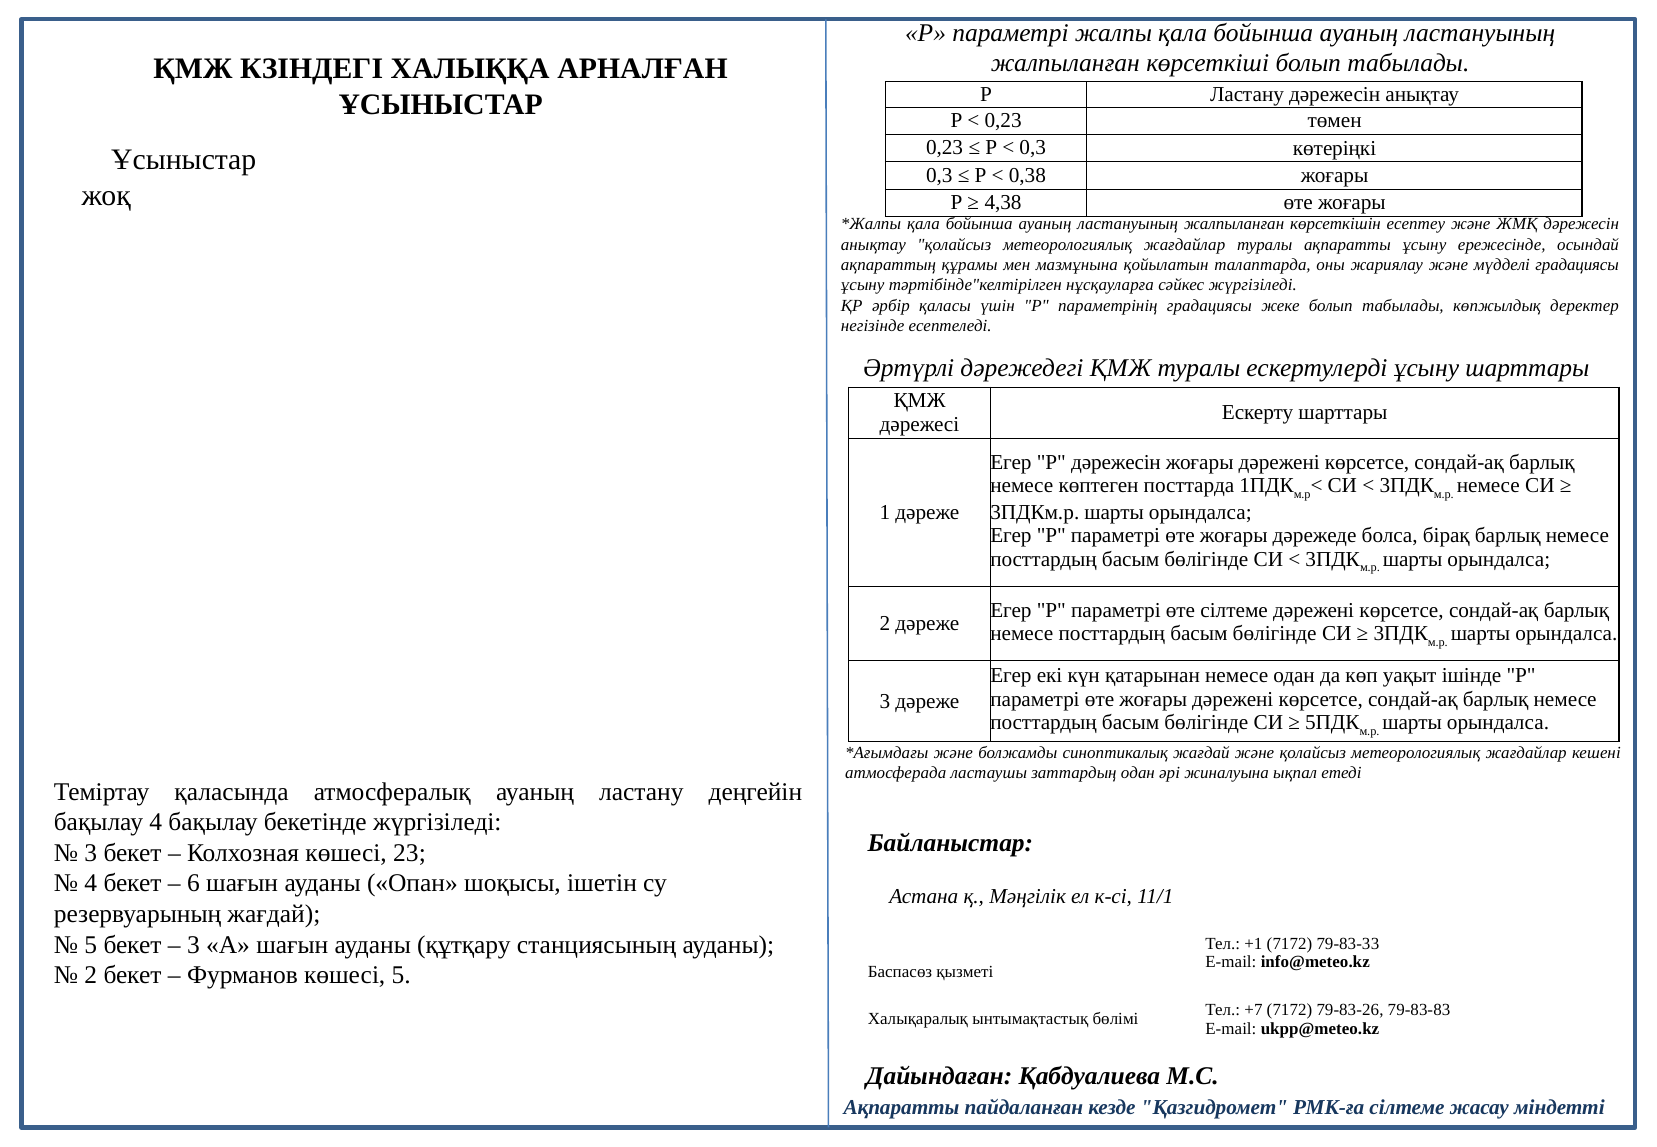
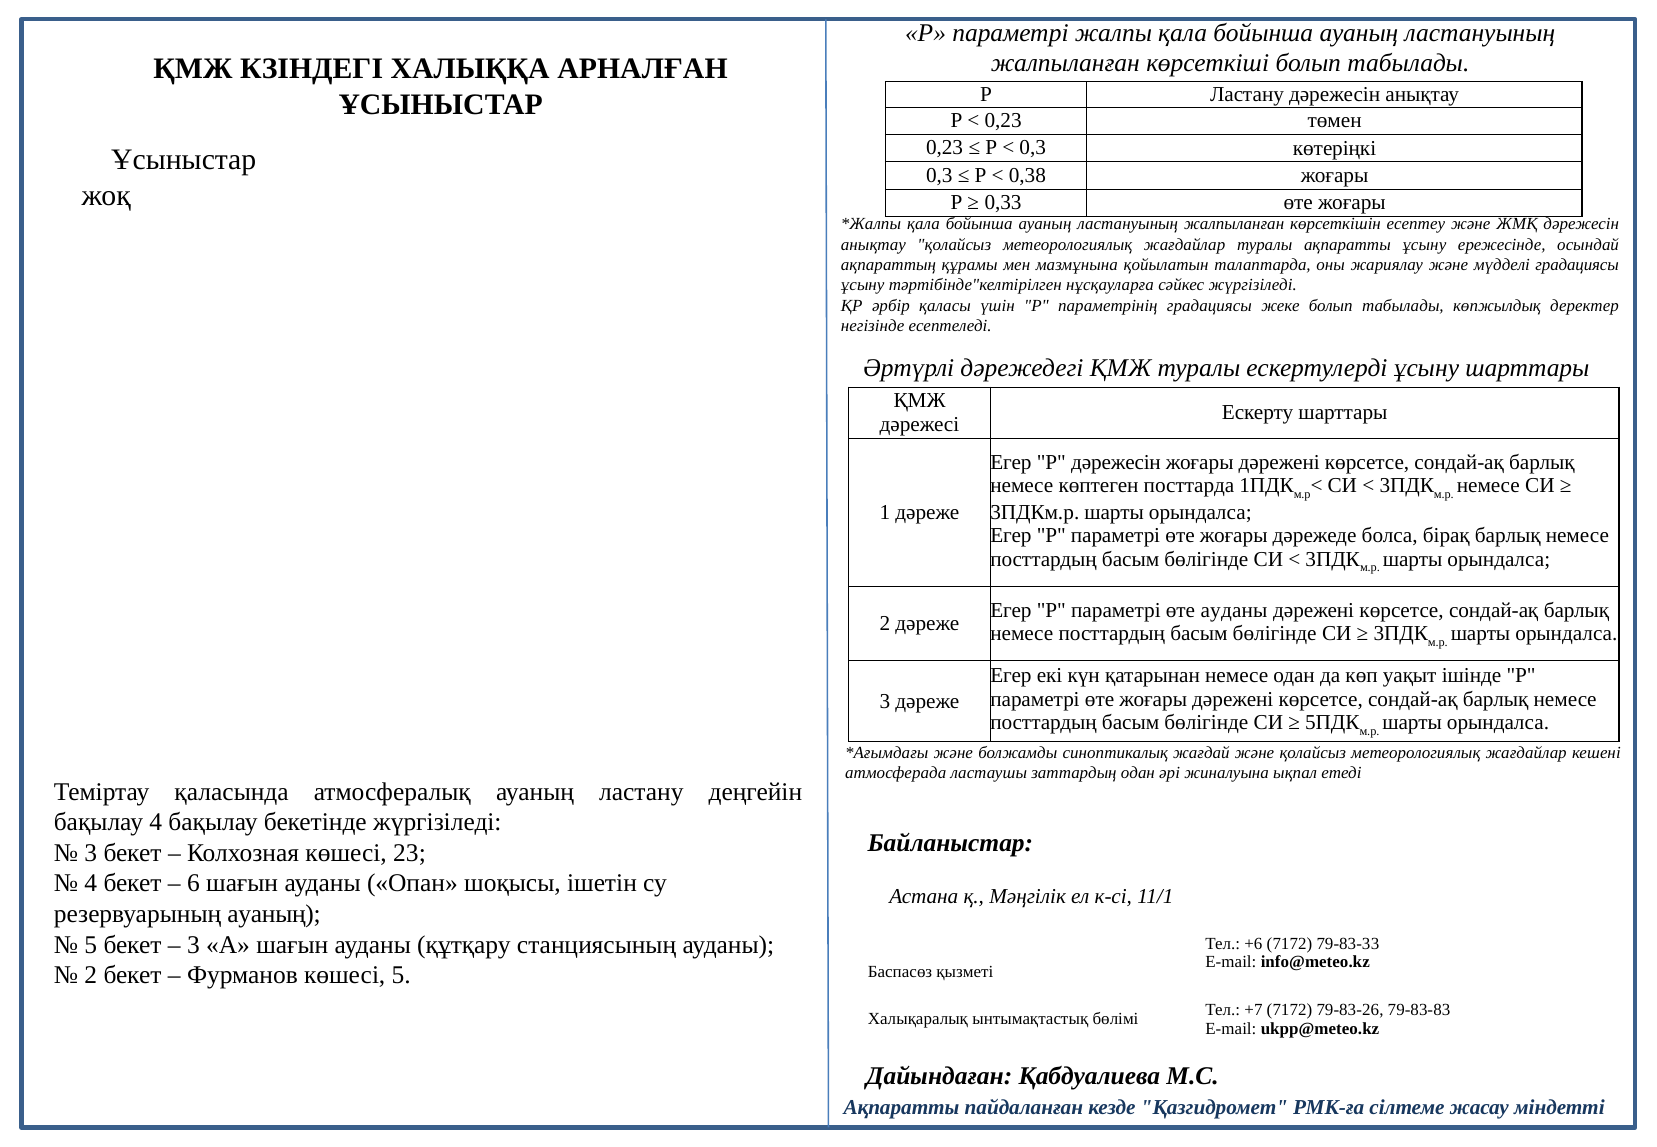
4,38: 4,38 -> 0,33 (1003, 203)
өте сілтеме: сілтеме -> ауданы (1234, 611)
резервуарының жағдай: жағдай -> ауаның (274, 914)
+1: +1 -> +6 (1253, 944)
